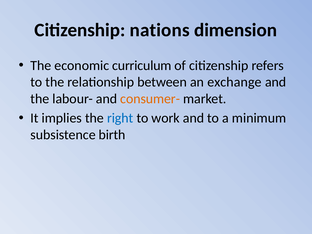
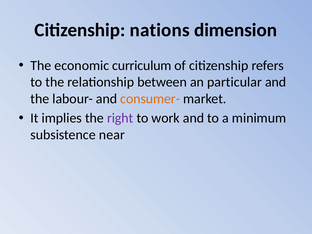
exchange: exchange -> particular (234, 82)
right colour: blue -> purple (120, 118)
birth: birth -> near (112, 135)
